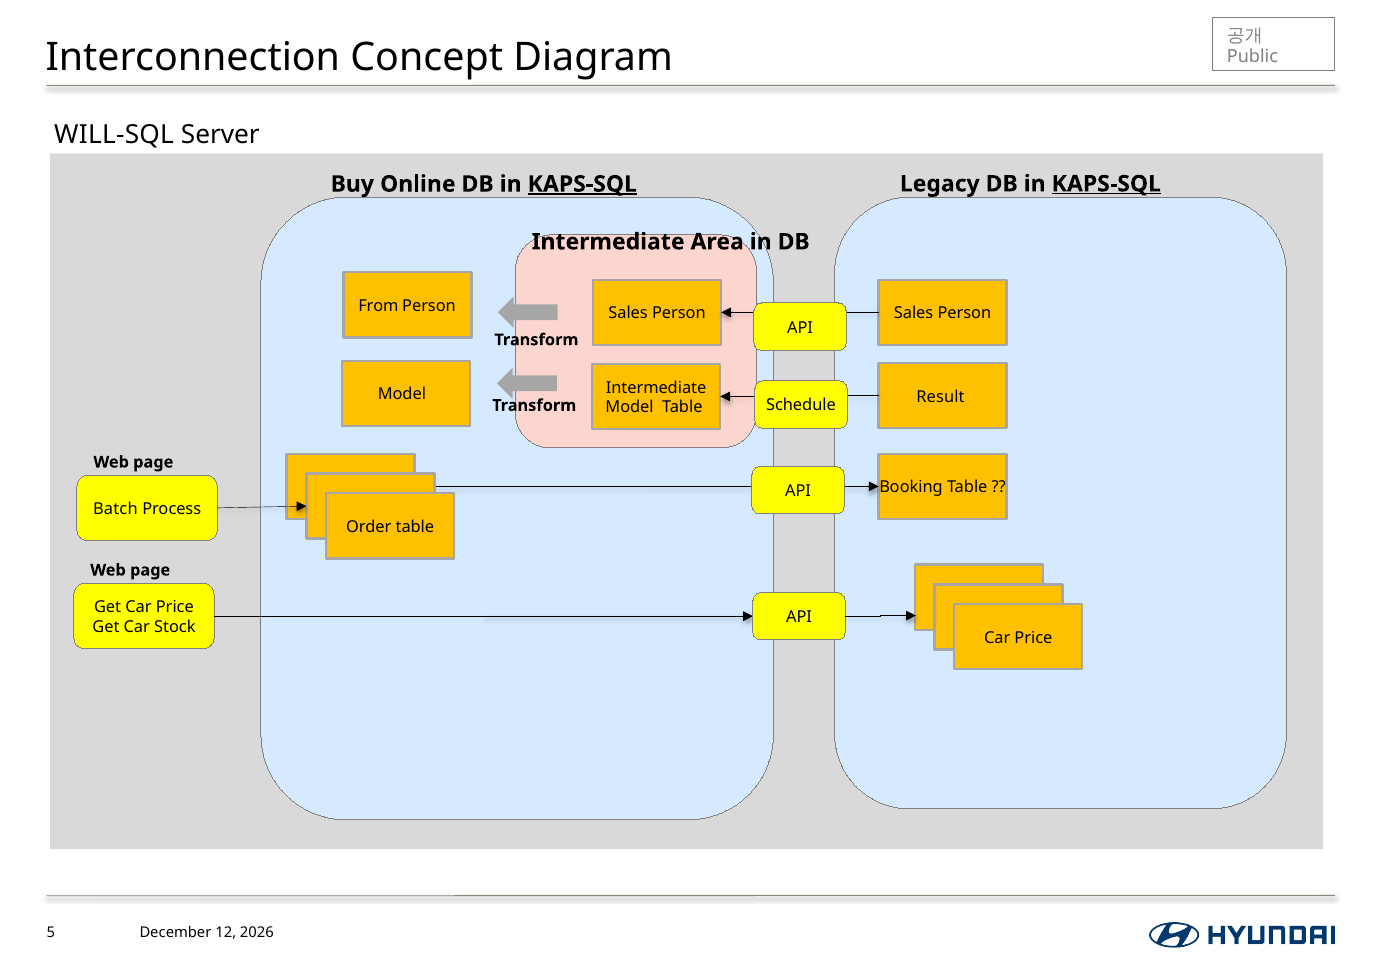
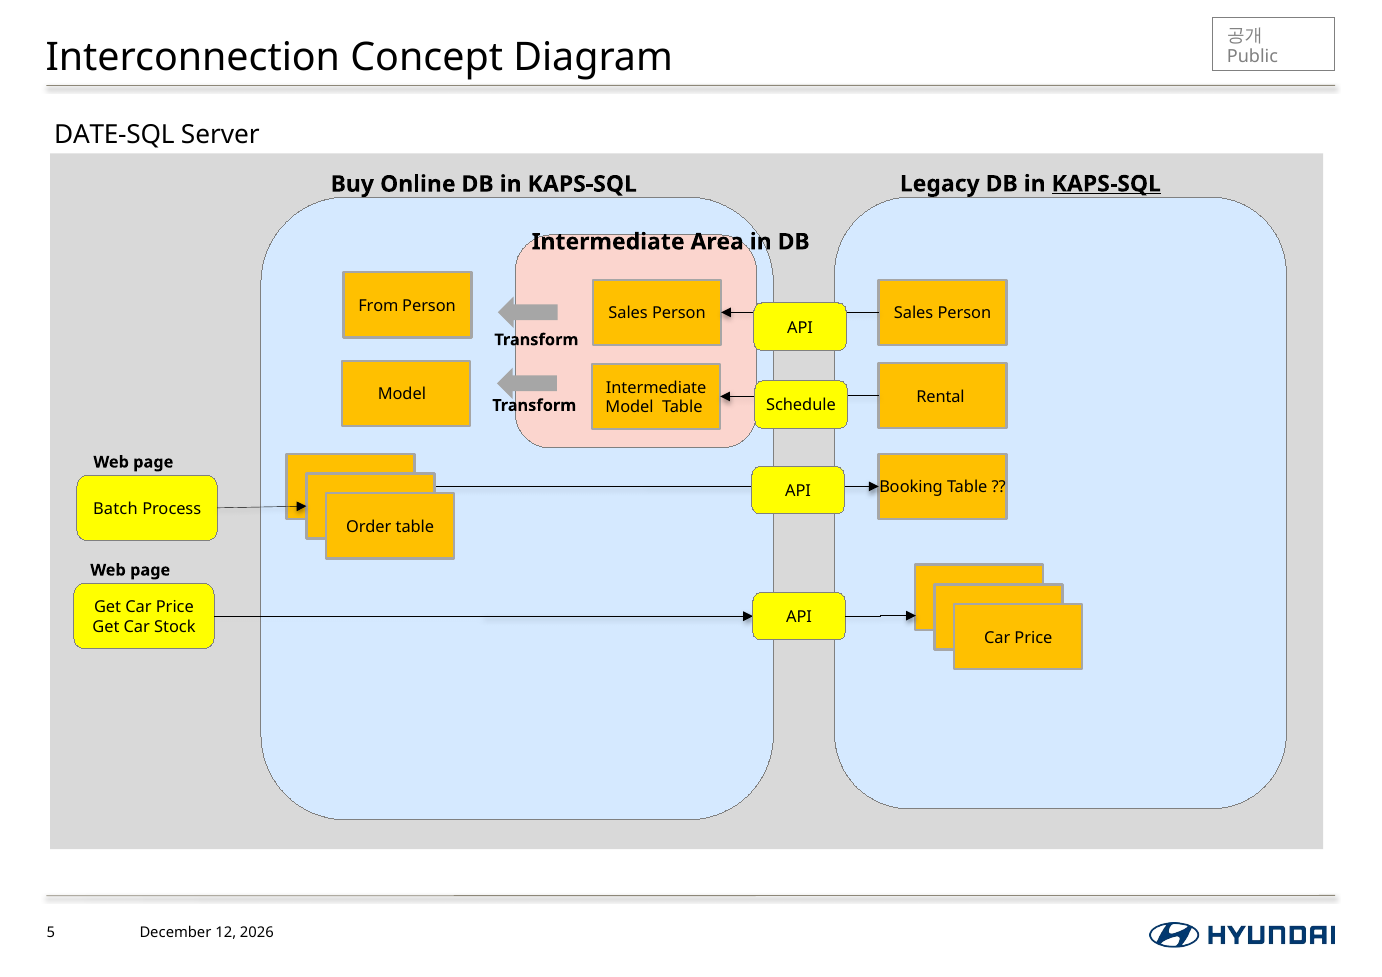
WILL-SQL: WILL-SQL -> DATE-SQL (114, 135)
KAPS-SQL underline: present -> none (582, 184)
Result: Result -> Rental (941, 397)
